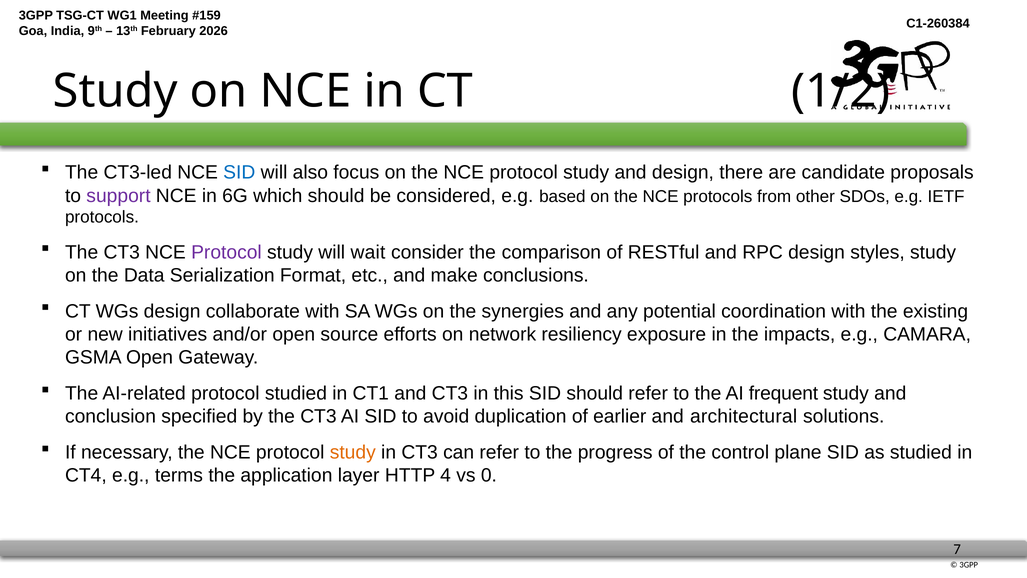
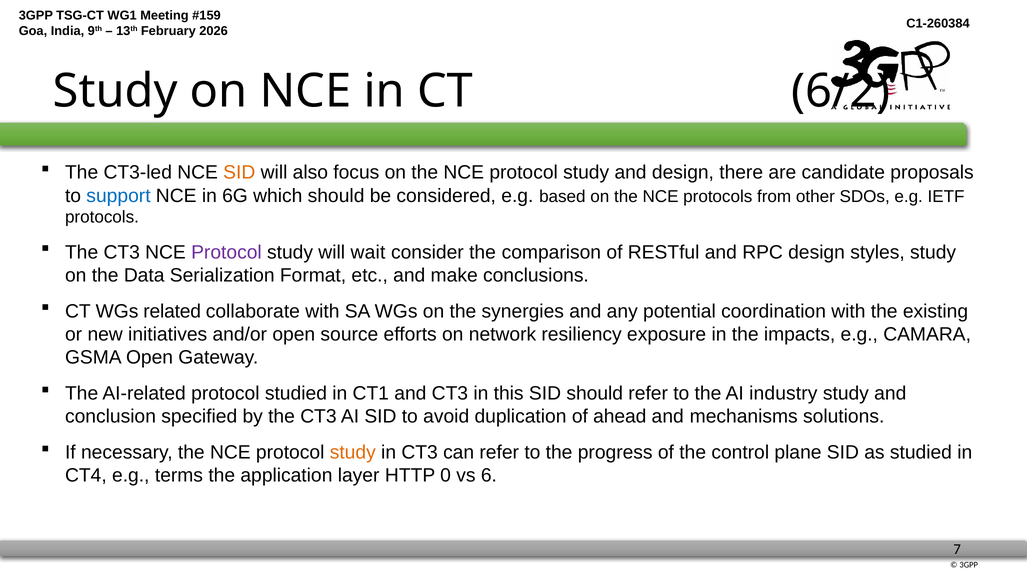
1/2: 1/2 -> 6/2 (841, 91)
SID colour: blue -> orange (239, 172)
support colour: purple -> blue (118, 196)
WGs design: design -> related (172, 311)
frequent: frequent -> industry (783, 393)
earlier: earlier -> ahead (620, 416)
architectural: architectural -> mechanisms (744, 416)
4: 4 -> 0 (446, 475)
0: 0 -> 6 (489, 475)
